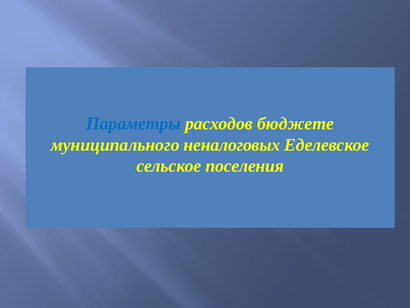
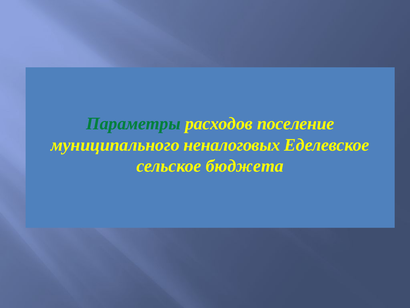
Параметры colour: blue -> green (133, 123)
бюджете: бюджете -> поселение (296, 123)
поселения: поселения -> бюджета (245, 166)
